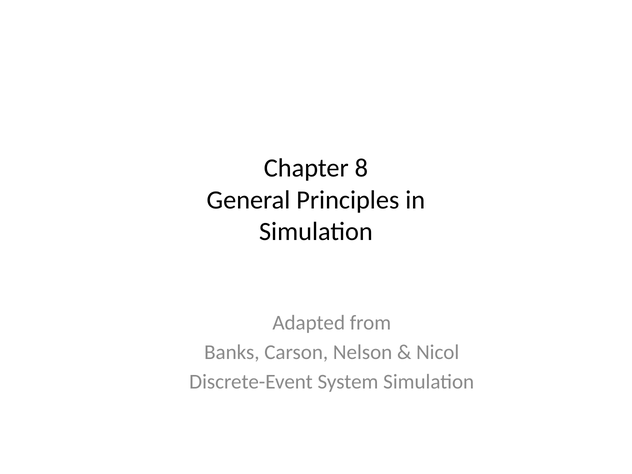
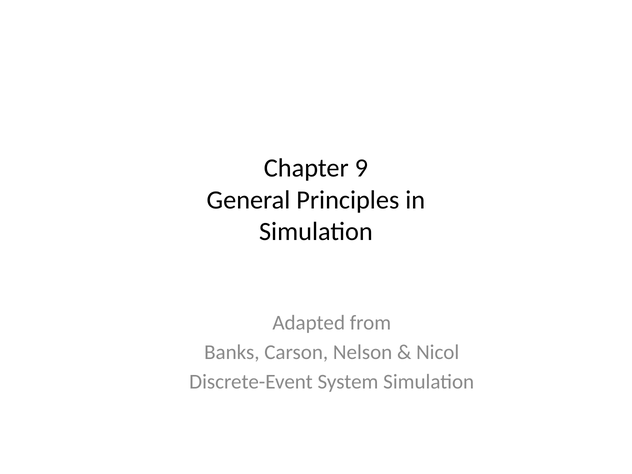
8: 8 -> 9 (361, 168)
